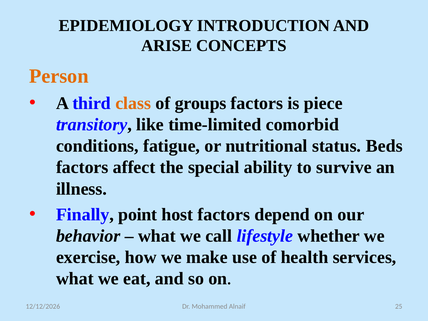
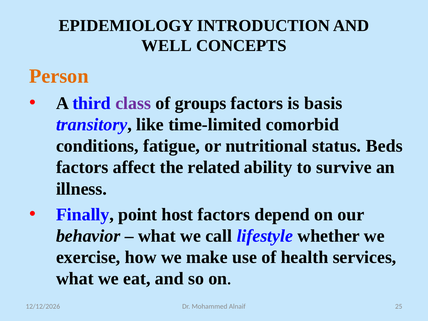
ARISE: ARISE -> WELL (166, 46)
class colour: orange -> purple (133, 103)
piece: piece -> basis (323, 103)
special: special -> related (214, 167)
